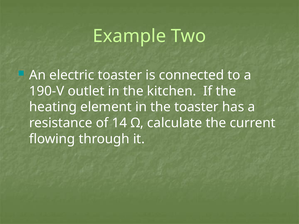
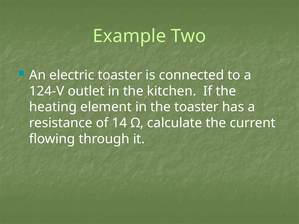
190-V: 190-V -> 124-V (47, 91)
